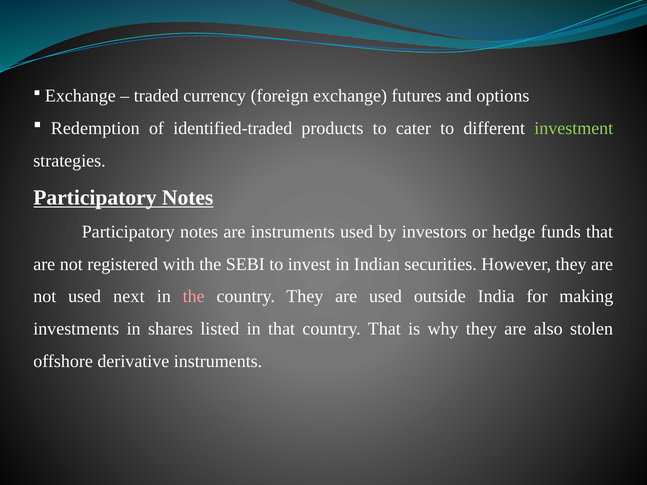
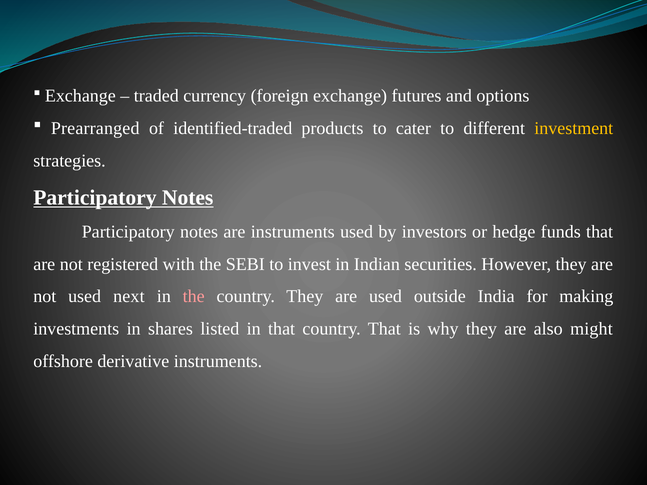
Redemption: Redemption -> Prearranged (95, 128)
investment colour: light green -> yellow (574, 128)
stolen: stolen -> might (591, 329)
